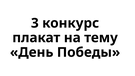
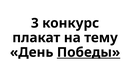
Победы underline: none -> present (89, 52)
